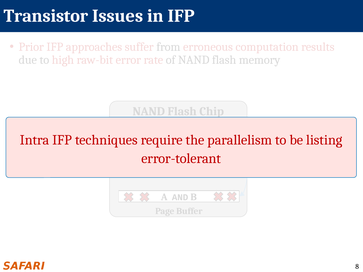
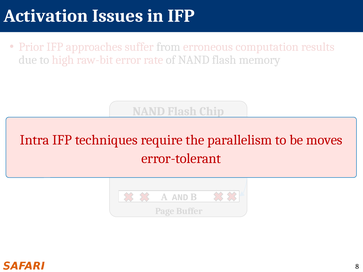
Transistor: Transistor -> Activation (46, 16)
listing: listing -> moves (324, 140)
